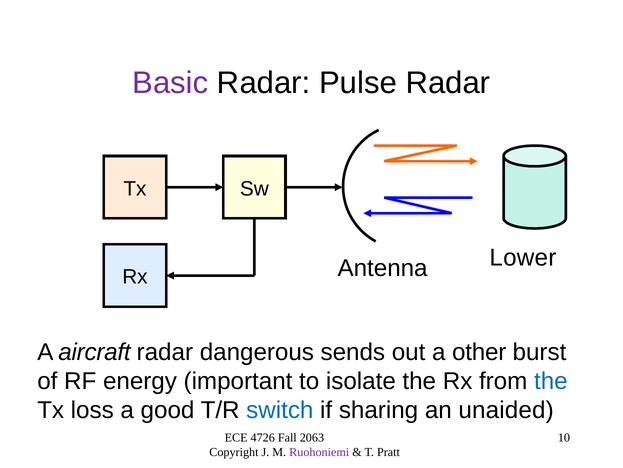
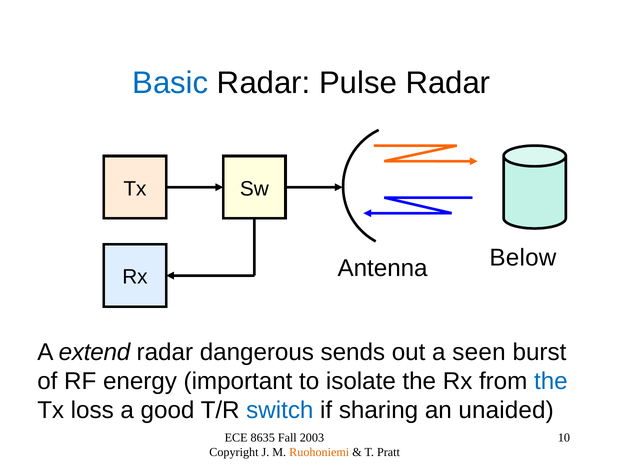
Basic colour: purple -> blue (170, 83)
Lower: Lower -> Below (523, 257)
aircraft: aircraft -> extend (94, 352)
other: other -> seen (479, 352)
4726: 4726 -> 8635 (263, 437)
2063: 2063 -> 2003 (312, 437)
Ruohoniemi colour: purple -> orange (319, 452)
